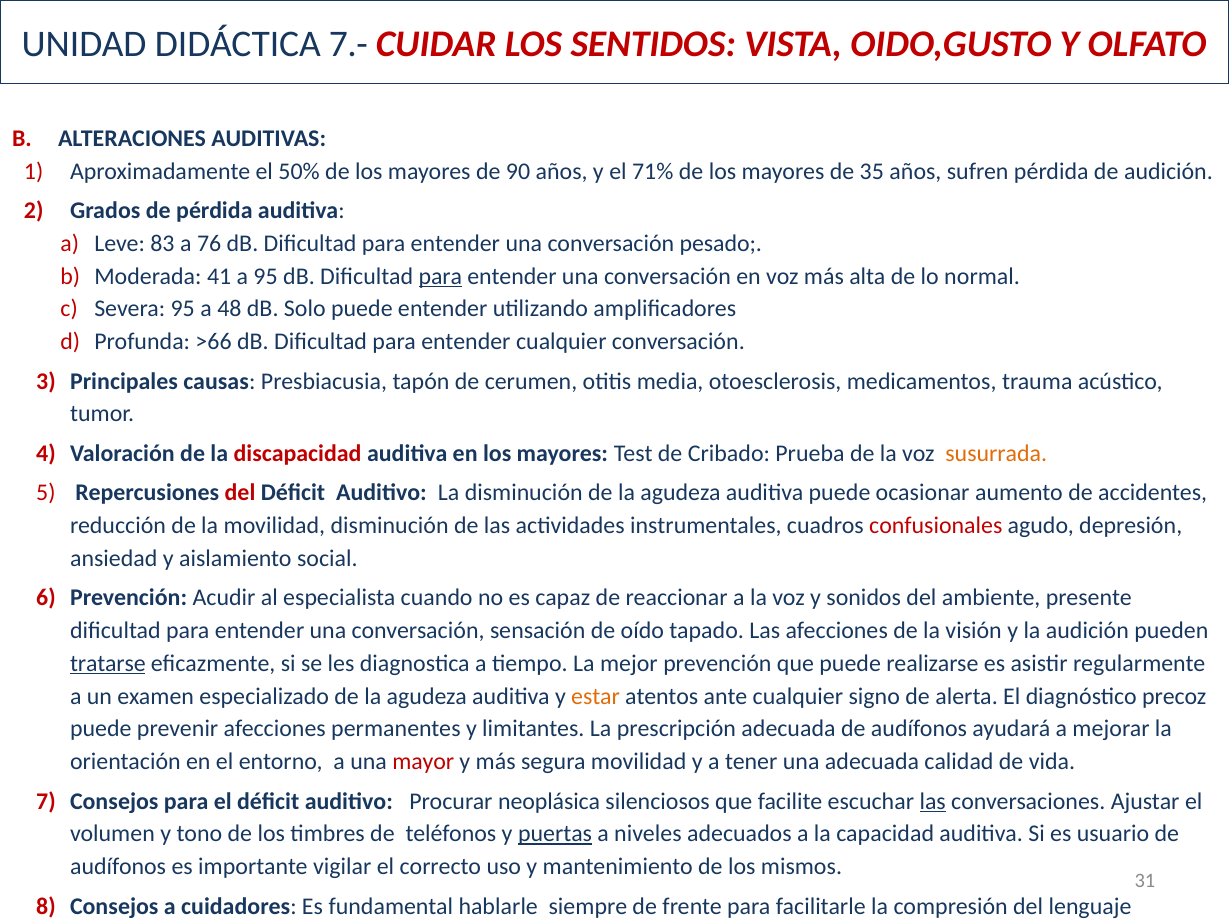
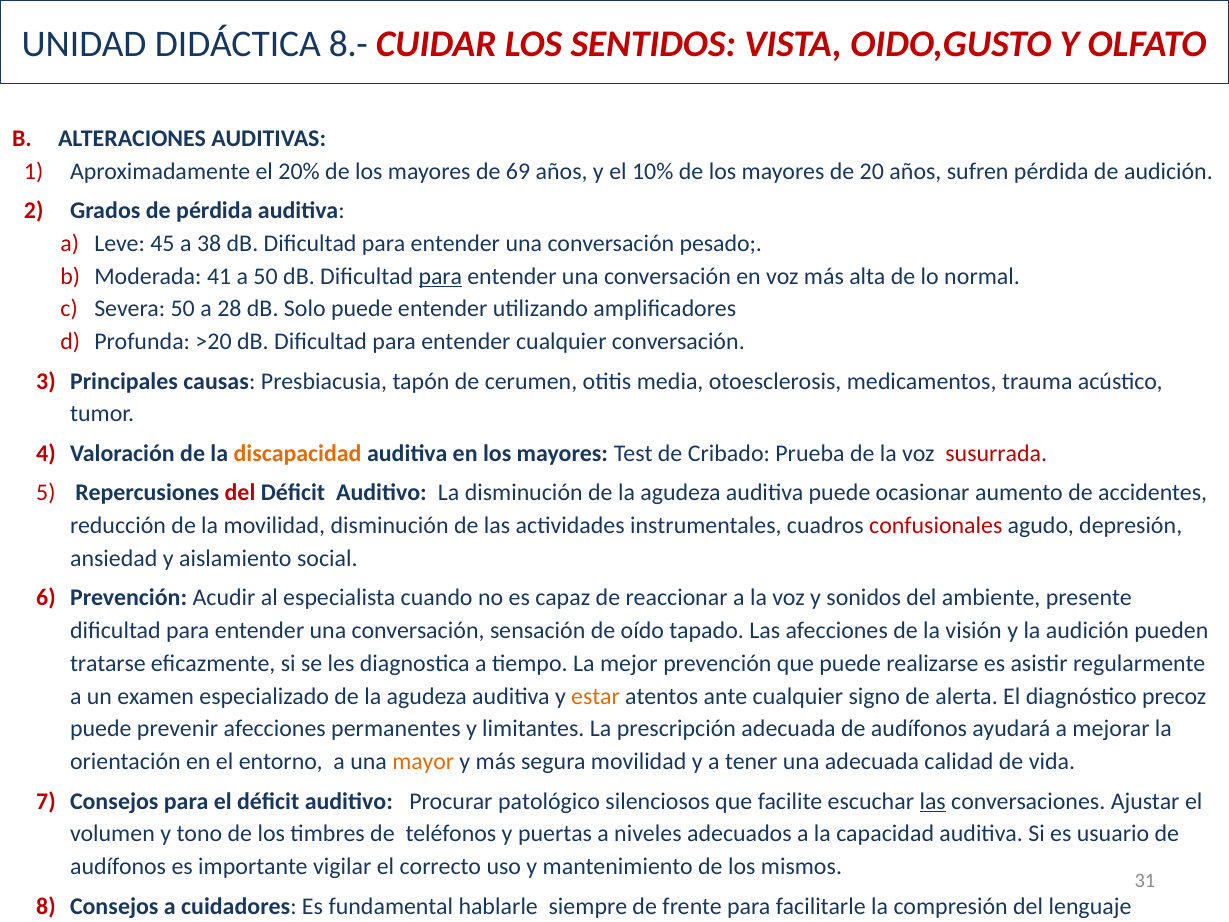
7.-: 7.- -> 8.- (348, 44)
50%: 50% -> 20% (299, 171)
90: 90 -> 69 (518, 171)
71%: 71% -> 10% (653, 171)
35: 35 -> 20 (872, 171)
83: 83 -> 45 (162, 243)
76: 76 -> 38 (209, 243)
a 95: 95 -> 50 (266, 276)
Severa 95: 95 -> 50 (183, 309)
48: 48 -> 28 (229, 309)
>66: >66 -> >20 (214, 342)
discapacidad colour: red -> orange (298, 453)
susurrada colour: orange -> red (996, 453)
tratarse underline: present -> none (108, 663)
mayor colour: red -> orange (423, 761)
neoplásica: neoplásica -> patológico (549, 801)
puertas underline: present -> none (555, 834)
